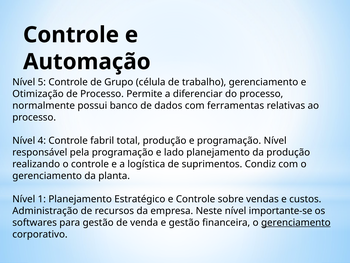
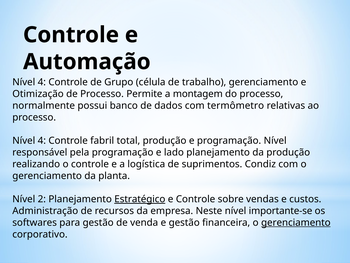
5: 5 -> 4 (42, 82)
diferenciar: diferenciar -> montagem (198, 94)
ferramentas: ferramentas -> termômetro (236, 105)
1: 1 -> 2 (42, 199)
Estratégico underline: none -> present (140, 199)
